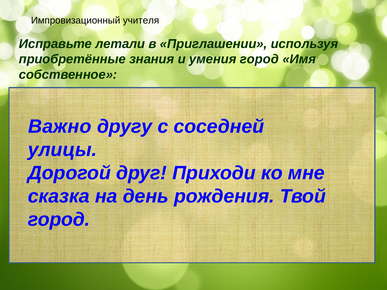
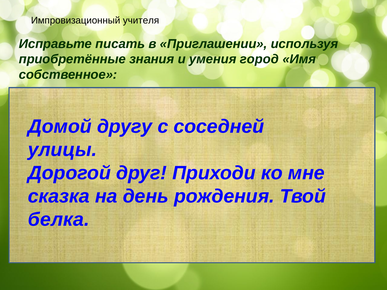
летали: летали -> писать (120, 44)
Важно: Важно -> Домой (60, 127)
город: город -> белка (59, 220)
